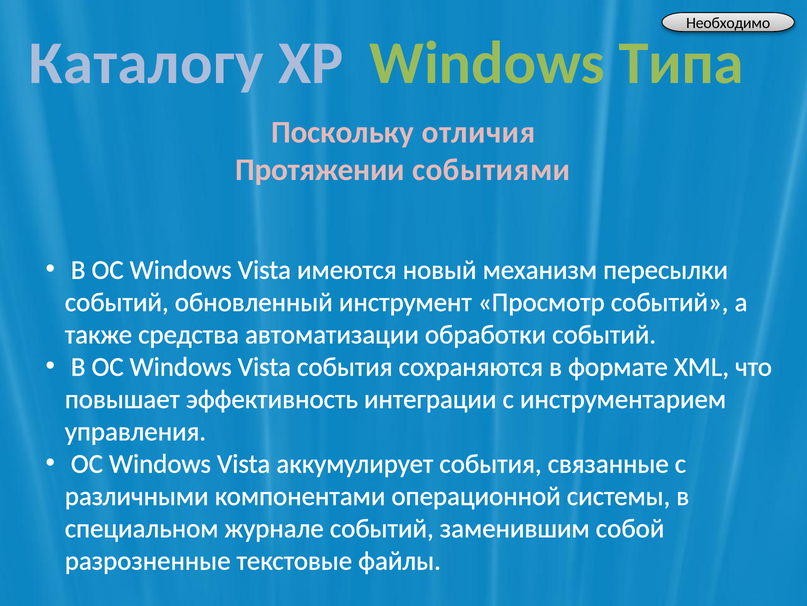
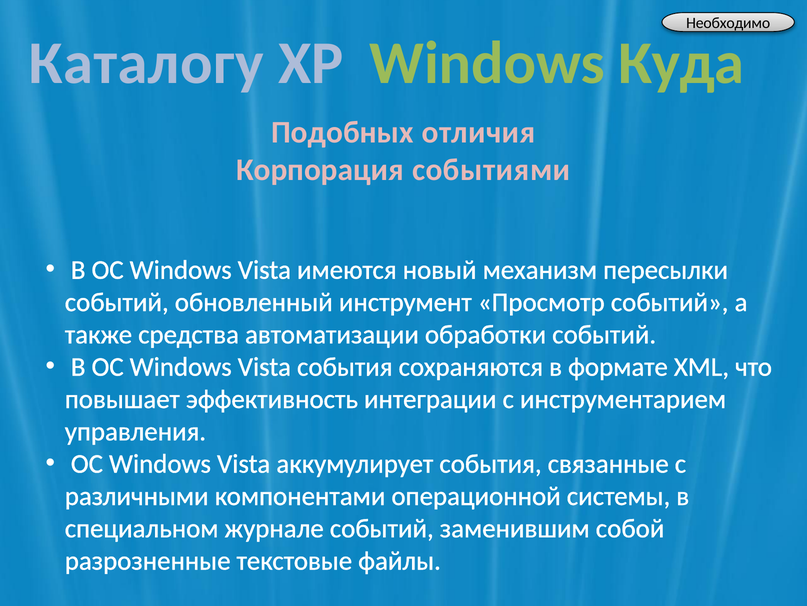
Типа: Типа -> Куда (681, 63)
Поскольку: Поскольку -> Подобных (342, 132)
Протяжении: Протяжении -> Корпорация (320, 170)
